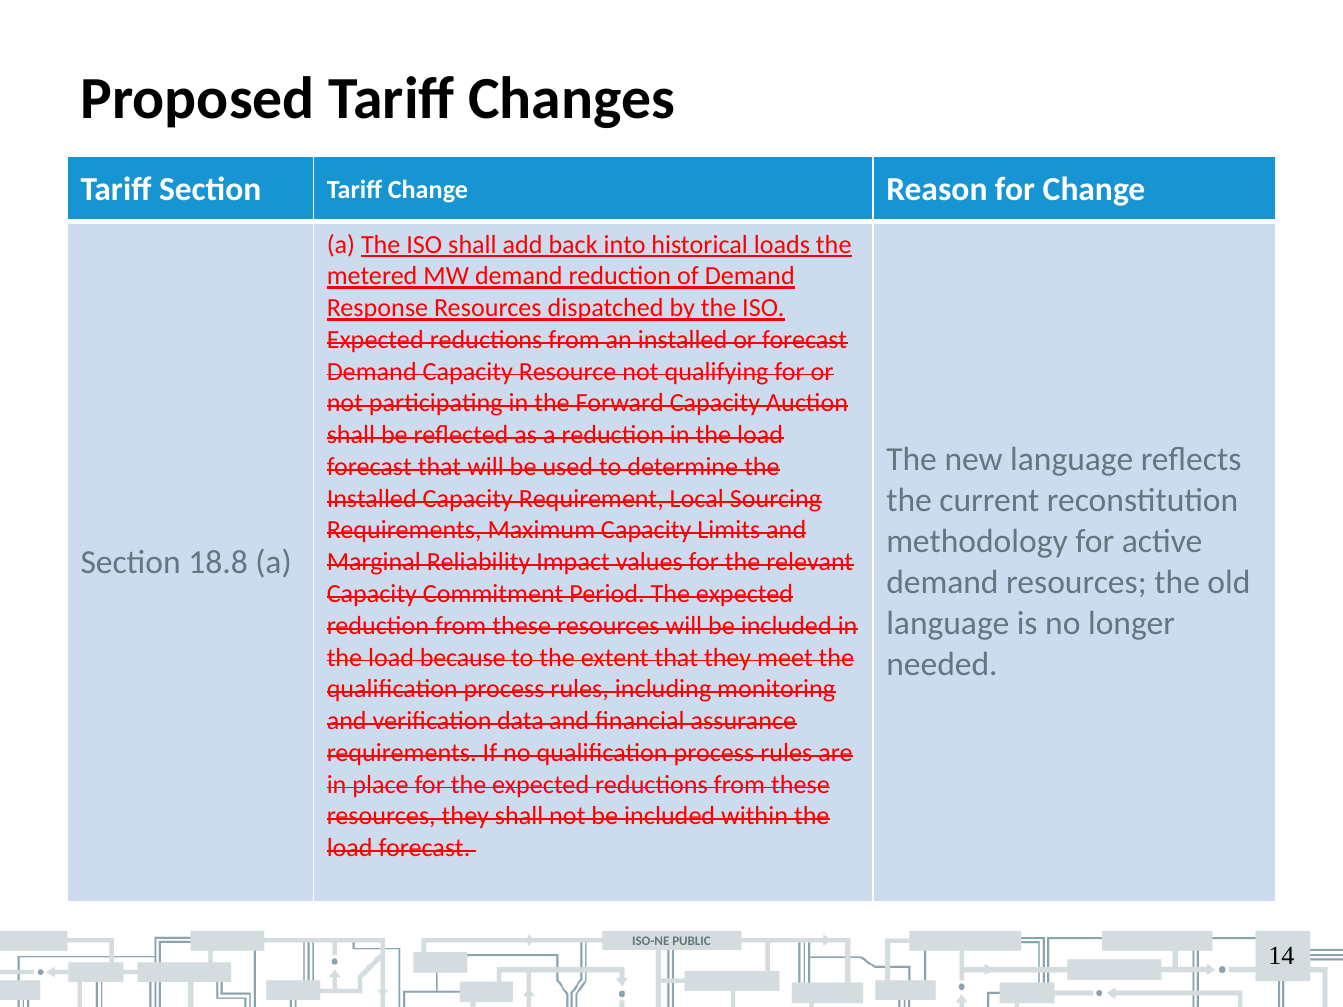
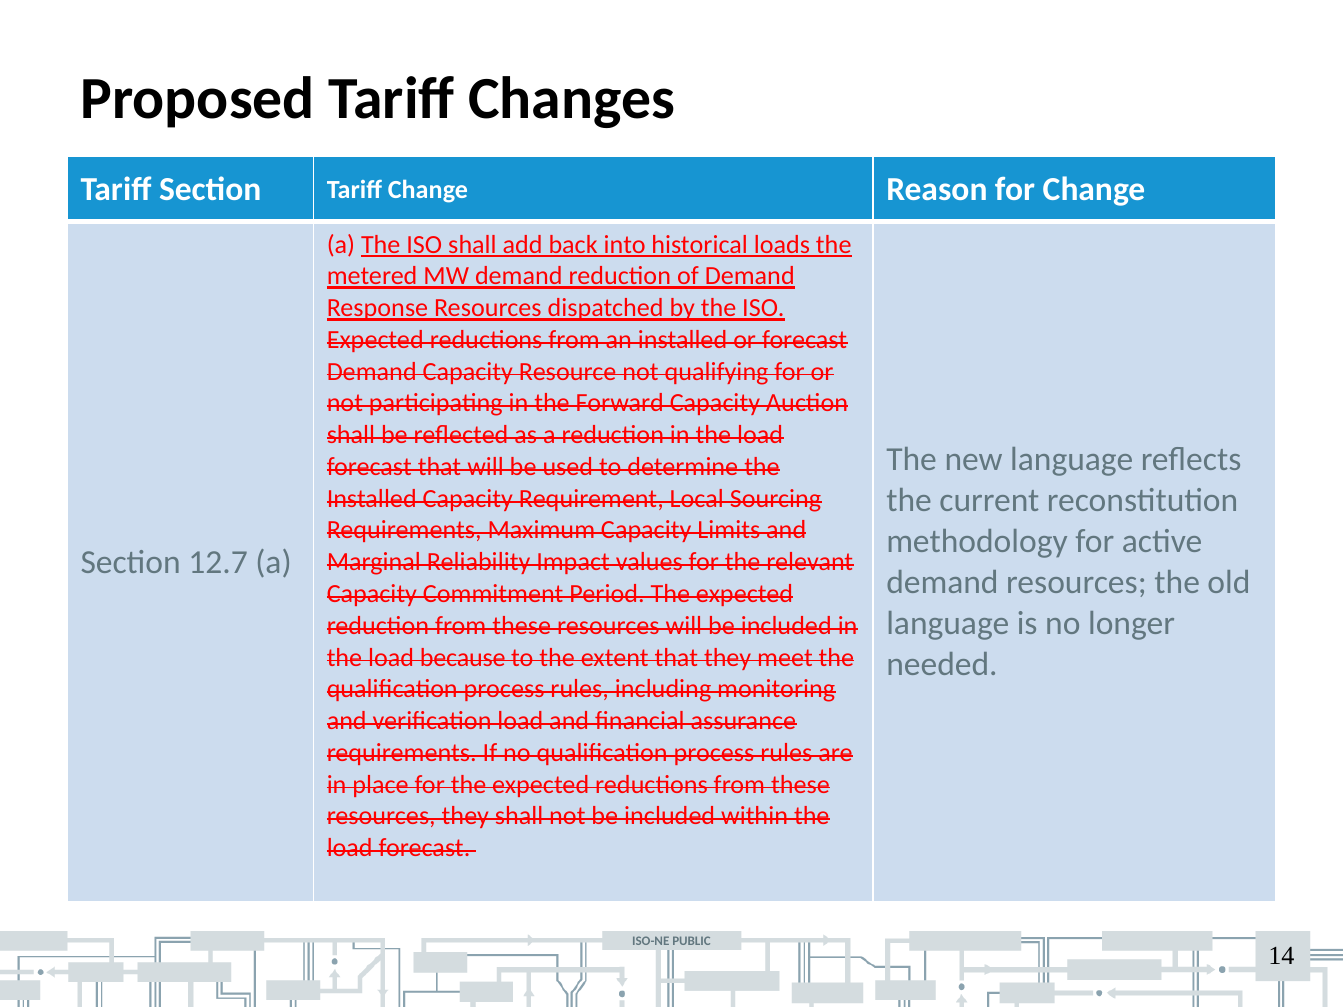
18.8: 18.8 -> 12.7 (218, 562)
verification data: data -> load (520, 721)
